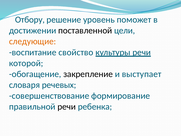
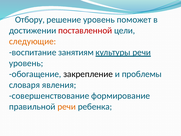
поставленной colour: black -> red (85, 30)
свойство: свойство -> занятиям (76, 52)
которой: которой -> уровень (26, 63)
выступает: выступает -> проблемы (142, 74)
речевых: речевых -> явления (59, 85)
речи colour: black -> orange (67, 107)
